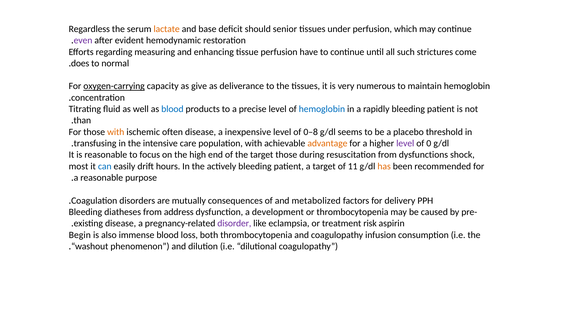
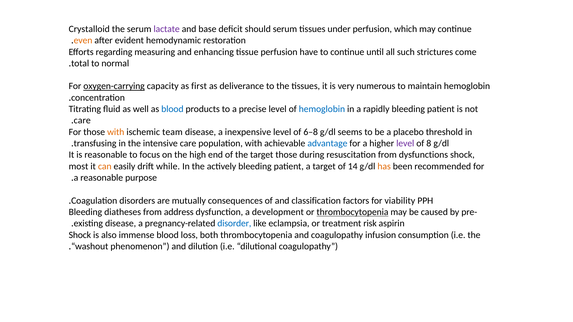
Regardless: Regardless -> Crystalloid (89, 29)
lactate colour: orange -> purple (167, 29)
should senior: senior -> serum (285, 29)
even colour: purple -> orange (83, 40)
does: does -> total (80, 63)
give: give -> first (199, 86)
than: than -> care (82, 121)
often: often -> team (172, 132)
0–8: 0–8 -> 6–8 (311, 132)
advantage colour: orange -> blue (327, 144)
0: 0 -> 8 (429, 144)
can colour: blue -> orange (105, 166)
hours: hours -> while (168, 166)
11: 11 -> 14 (353, 166)
metabolized: metabolized -> classification (316, 201)
delivery: delivery -> viability (400, 201)
thrombocytopenia underline: none -> present (352, 212)
disorder colour: purple -> blue (234, 224)
Begin: Begin -> Shock (80, 235)
